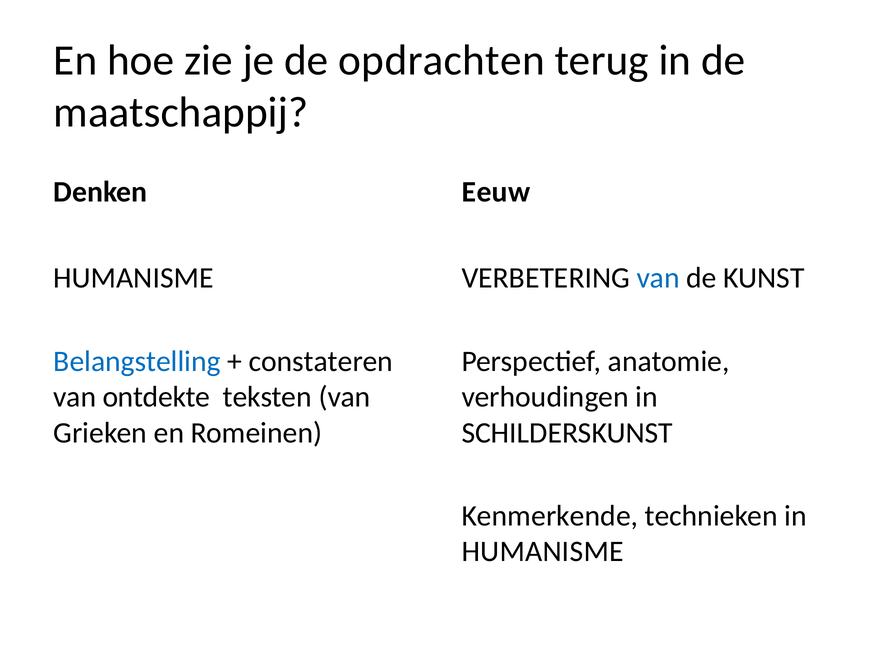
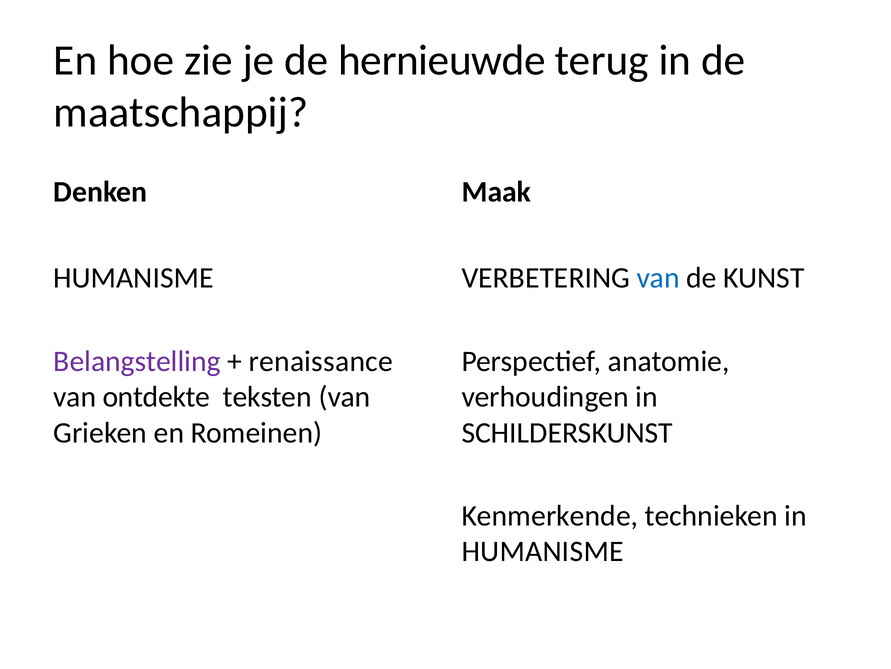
opdrachten: opdrachten -> hernieuwde (442, 60)
Eeuw: Eeuw -> Maak (496, 192)
Belangstelling colour: blue -> purple (137, 361)
constateren: constateren -> renaissance (321, 361)
